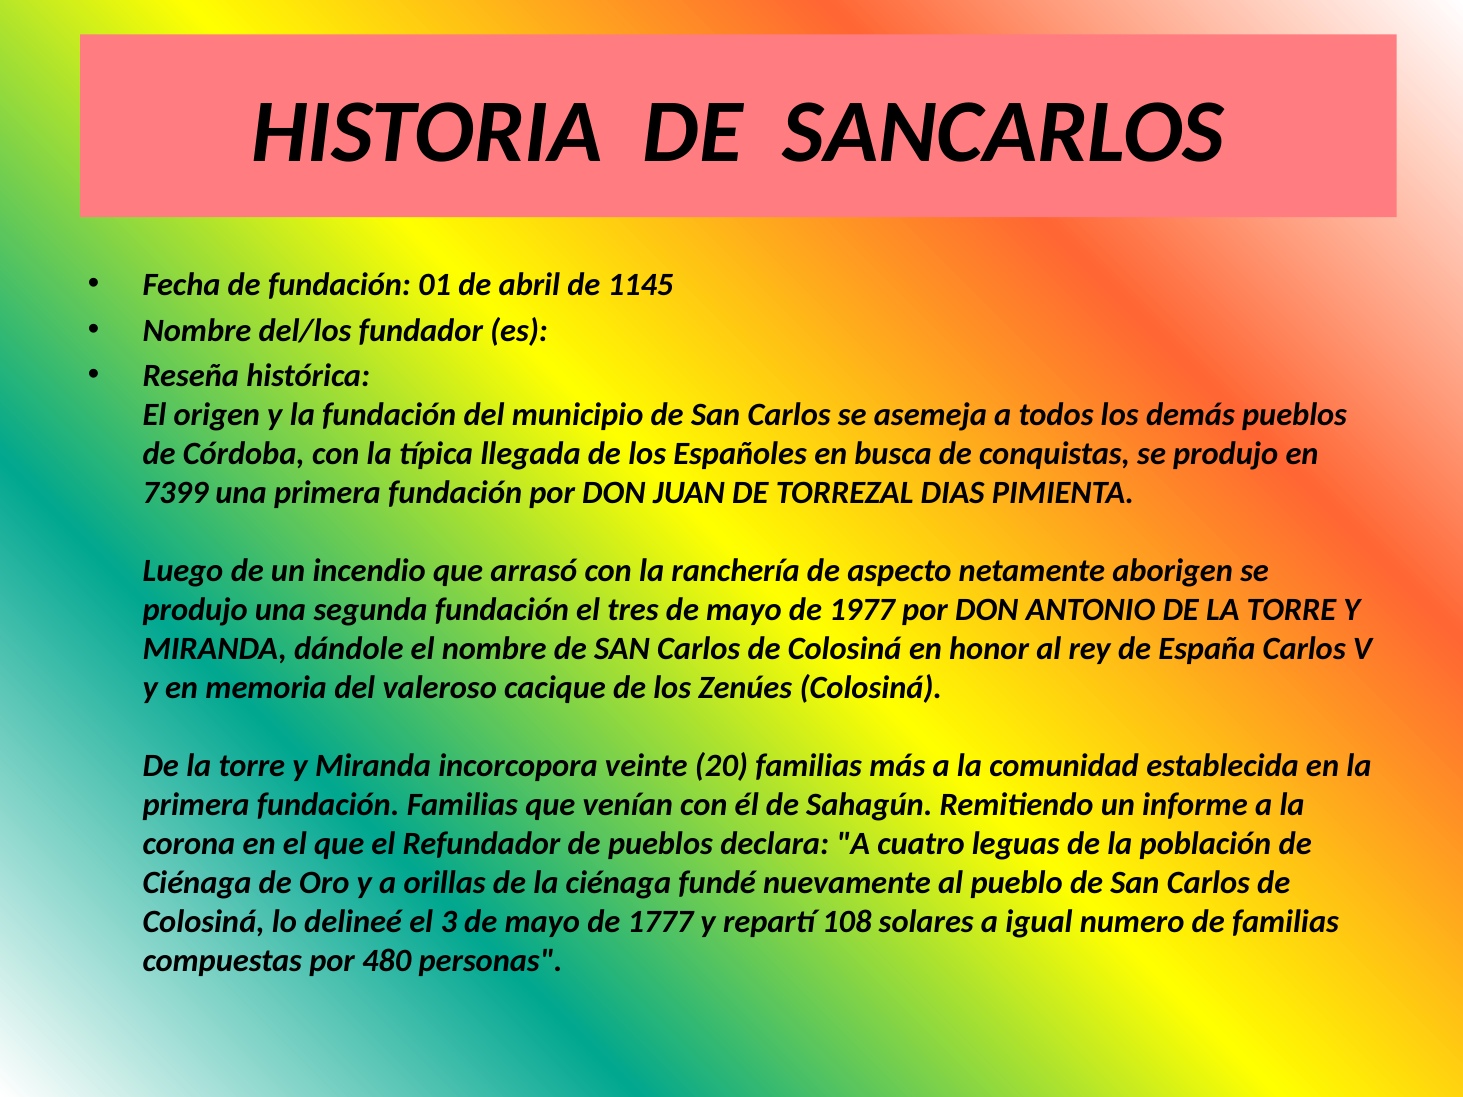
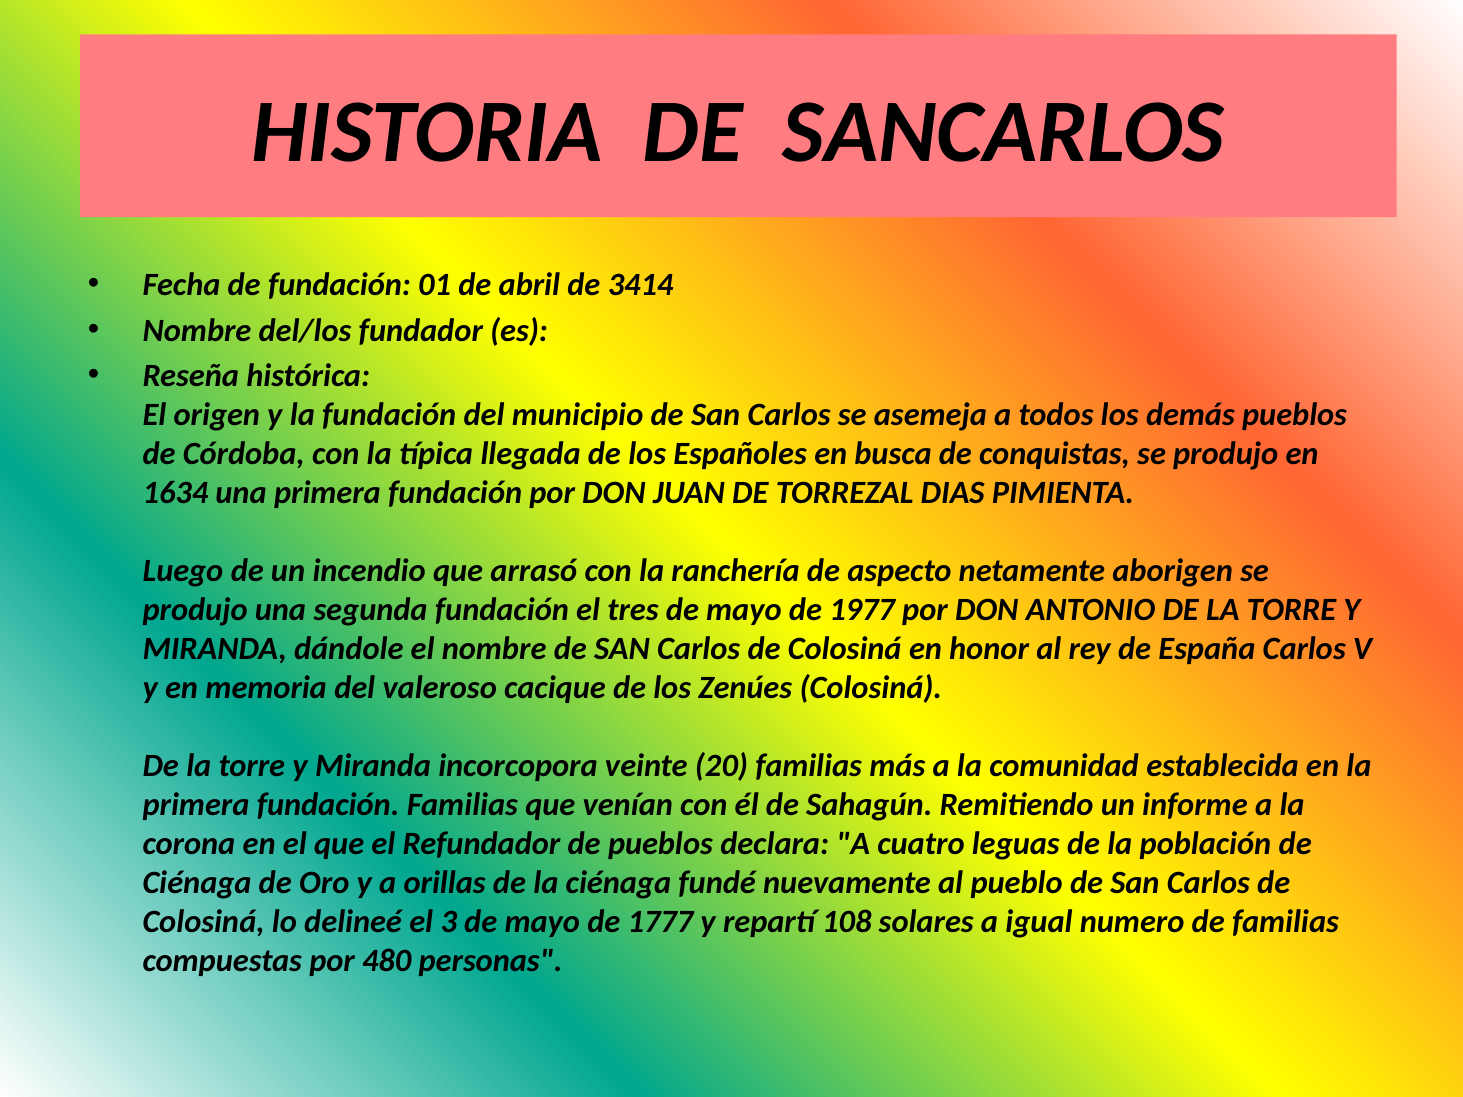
1145: 1145 -> 3414 (641, 285)
7399: 7399 -> 1634 (175, 493)
